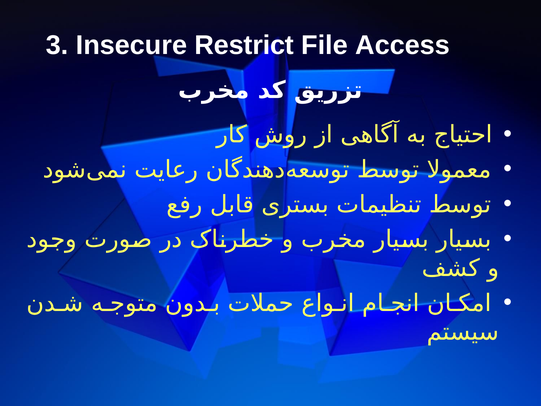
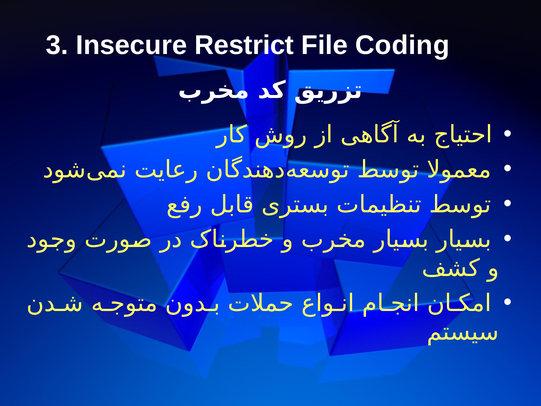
Access: Access -> Coding (402, 45)
